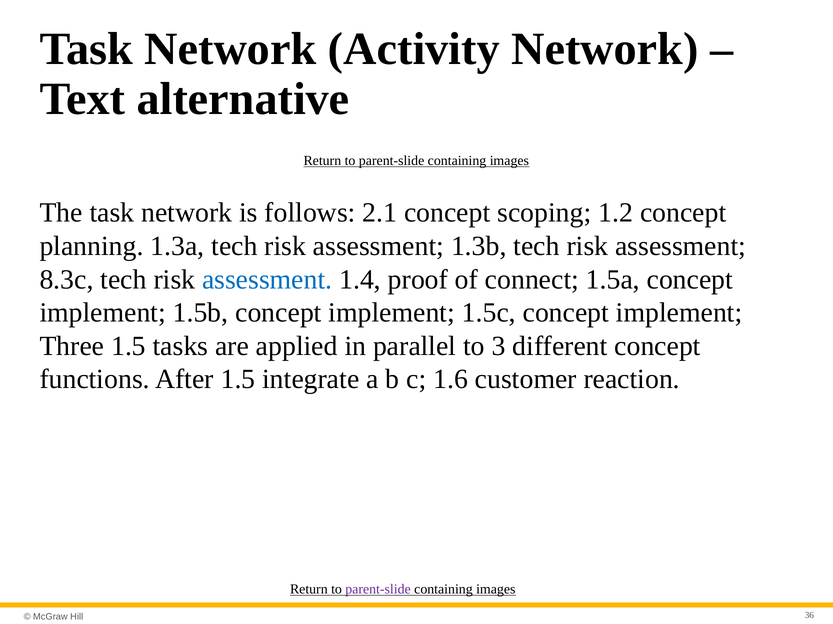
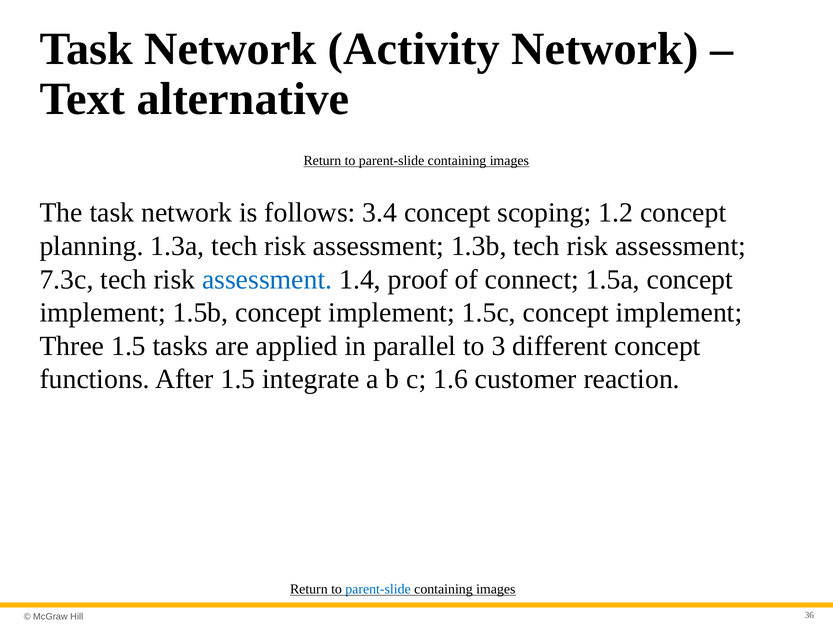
2.1: 2.1 -> 3.4 (380, 213)
8.3c: 8.3c -> 7.3c (67, 280)
parent-slide colour: purple -> blue (378, 590)
